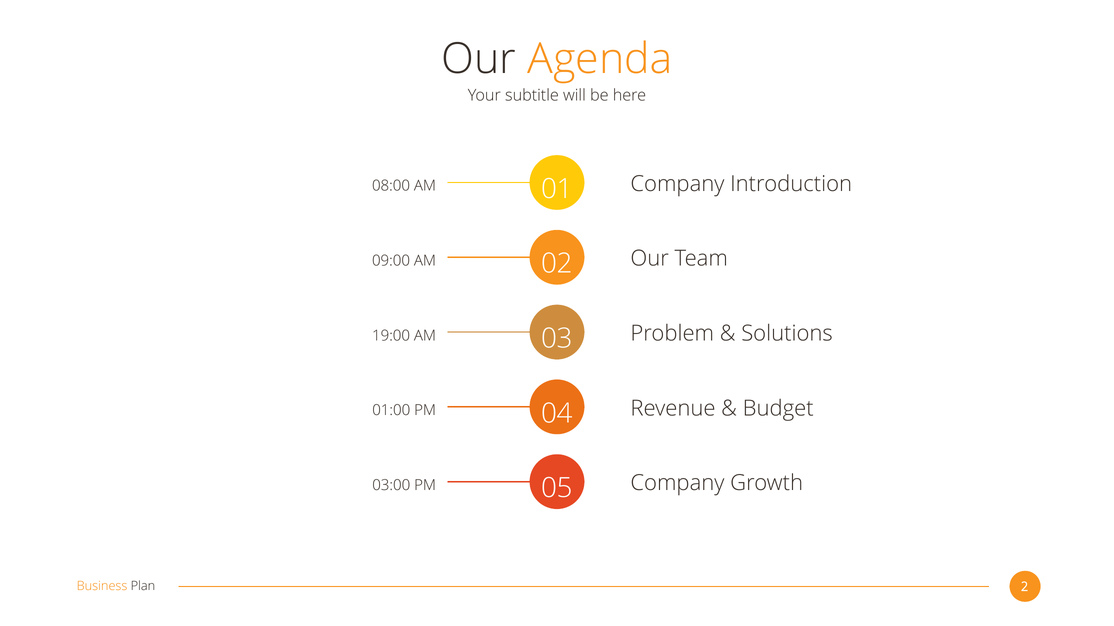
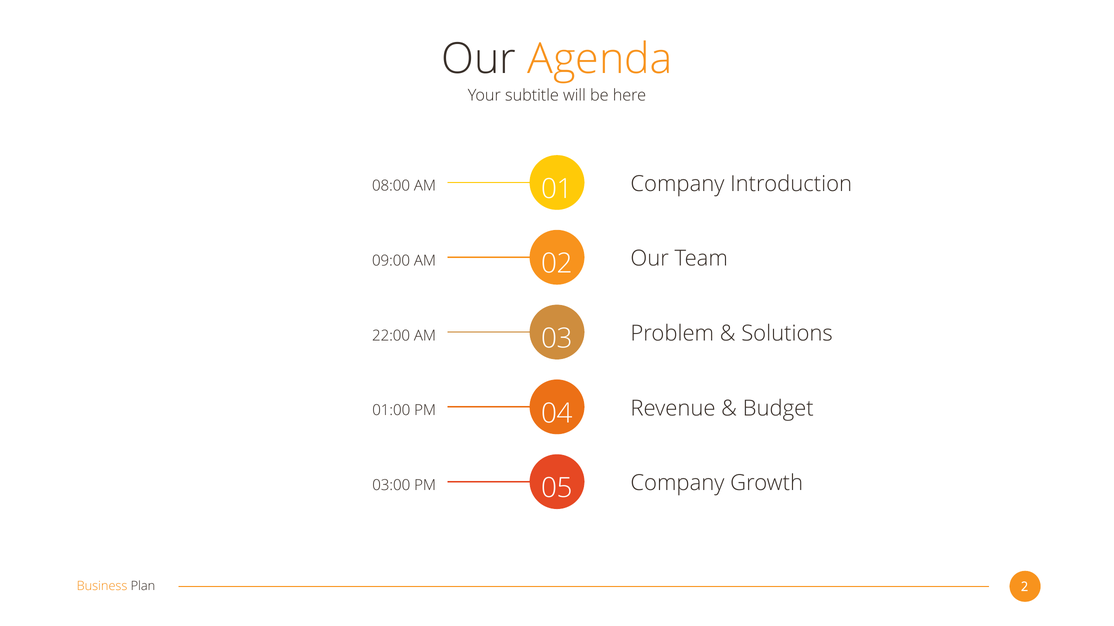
19:00: 19:00 -> 22:00 (391, 336)
